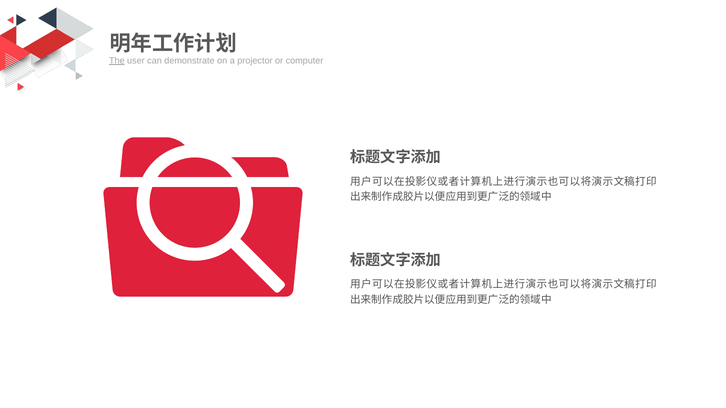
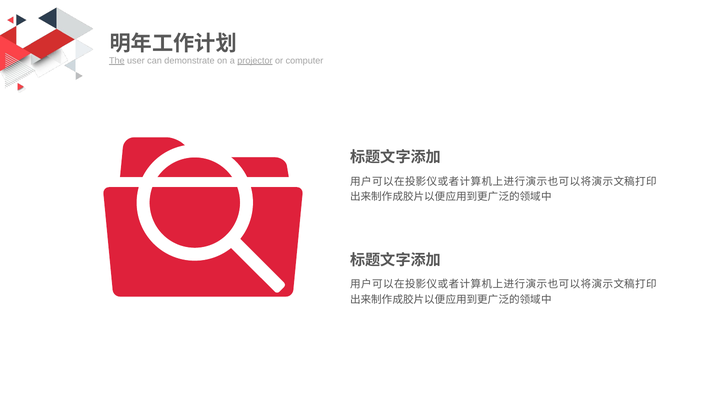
projector underline: none -> present (255, 61)
